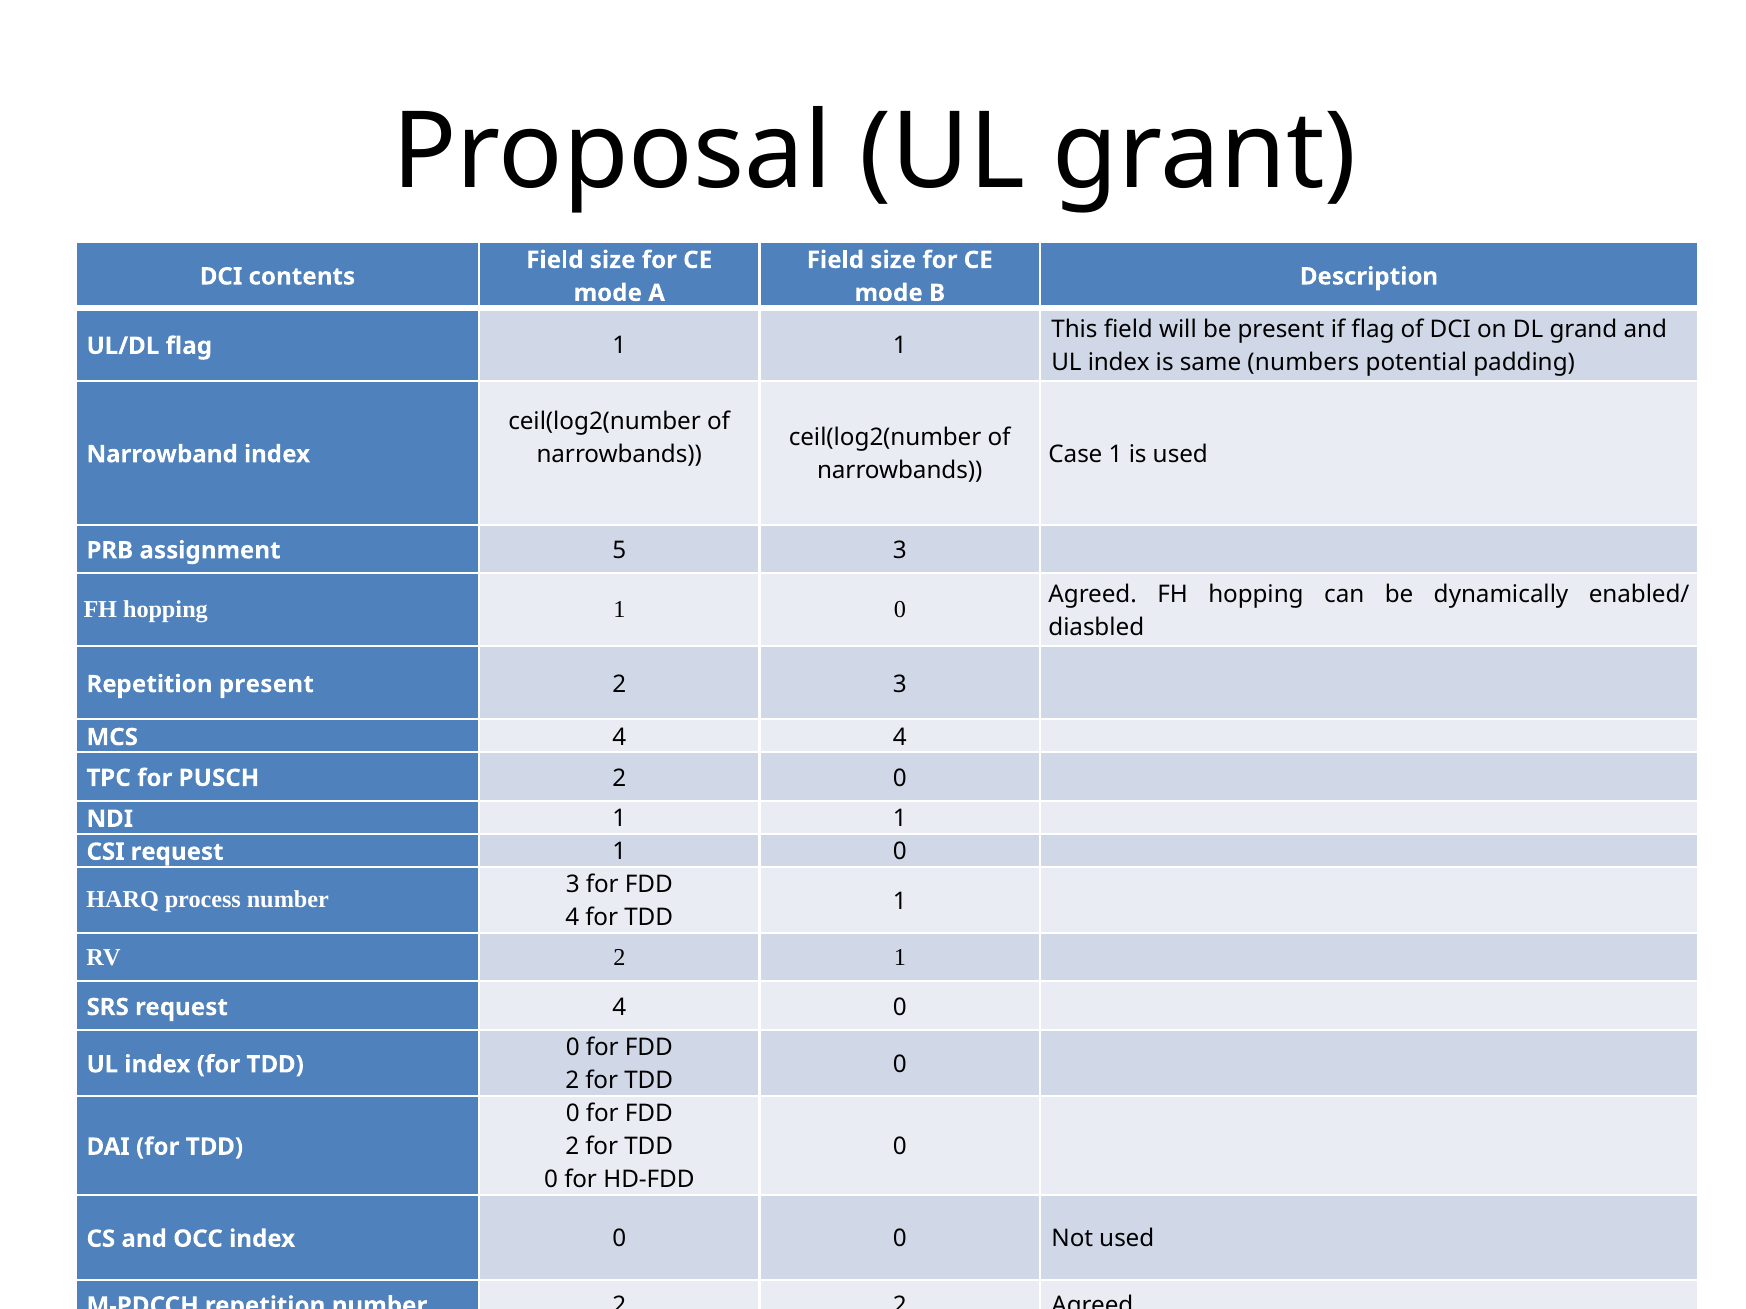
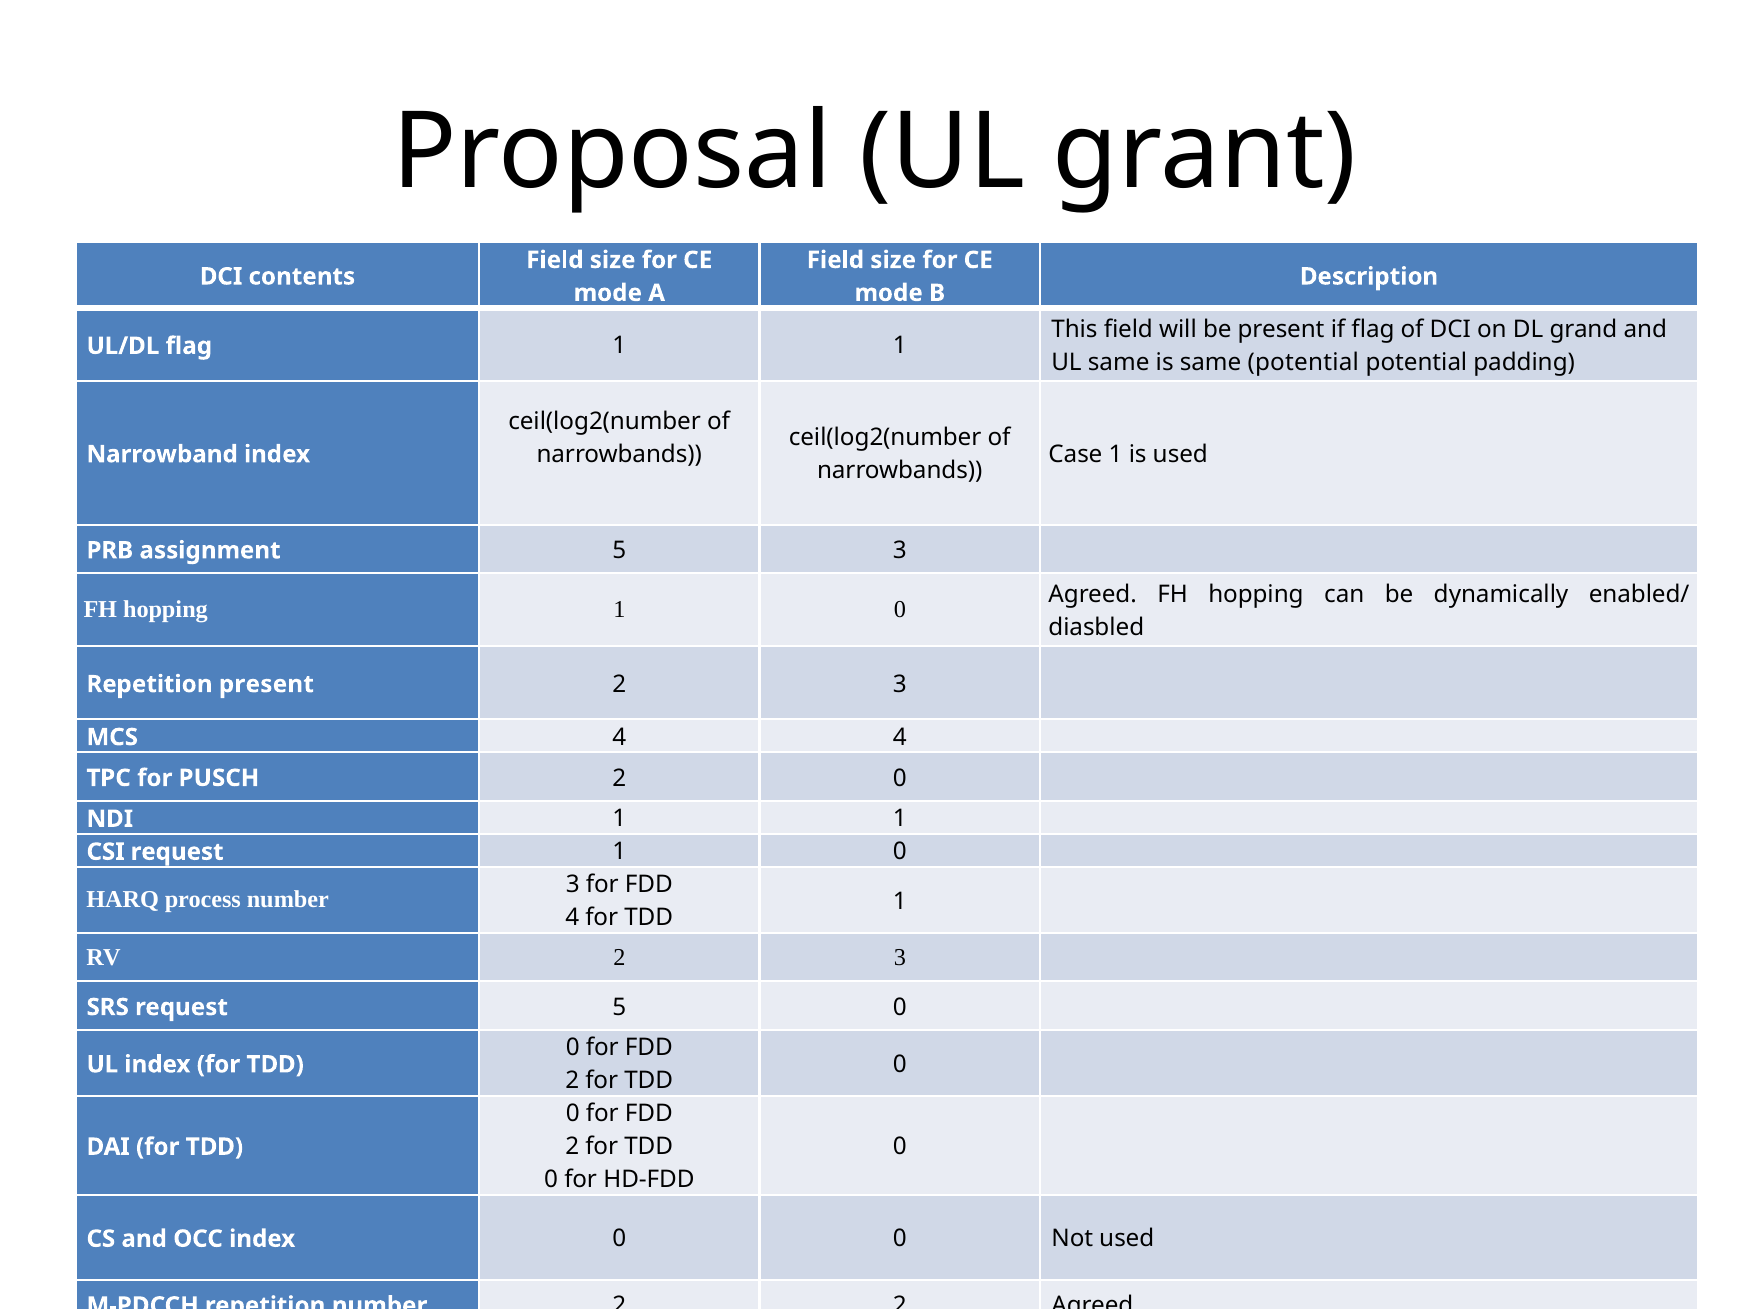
index: index -> same (1119, 363)
same numbers: numbers -> potential (1303, 363)
RV 2 1: 1 -> 3 (900, 958)
request 4: 4 -> 5 (619, 1008)
